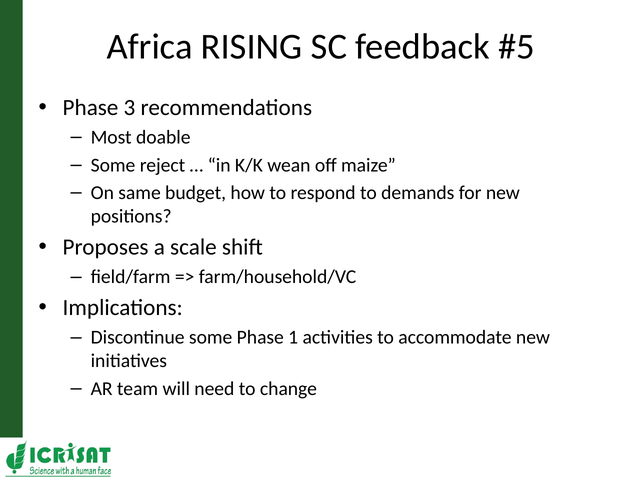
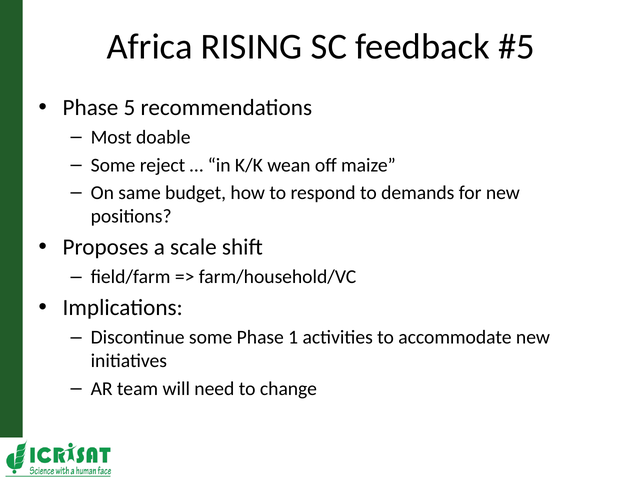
3: 3 -> 5 (129, 108)
